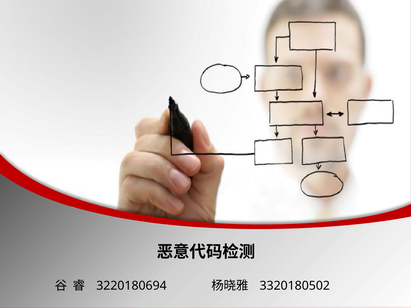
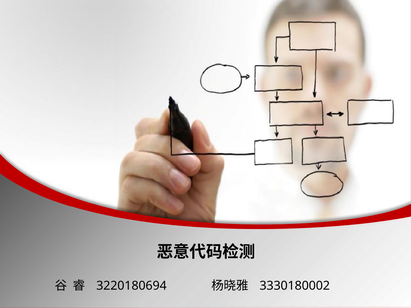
3320180502: 3320180502 -> 3330180002 (295, 286)
